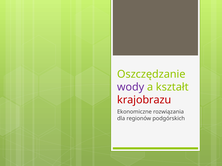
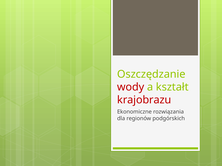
wody colour: purple -> red (131, 87)
